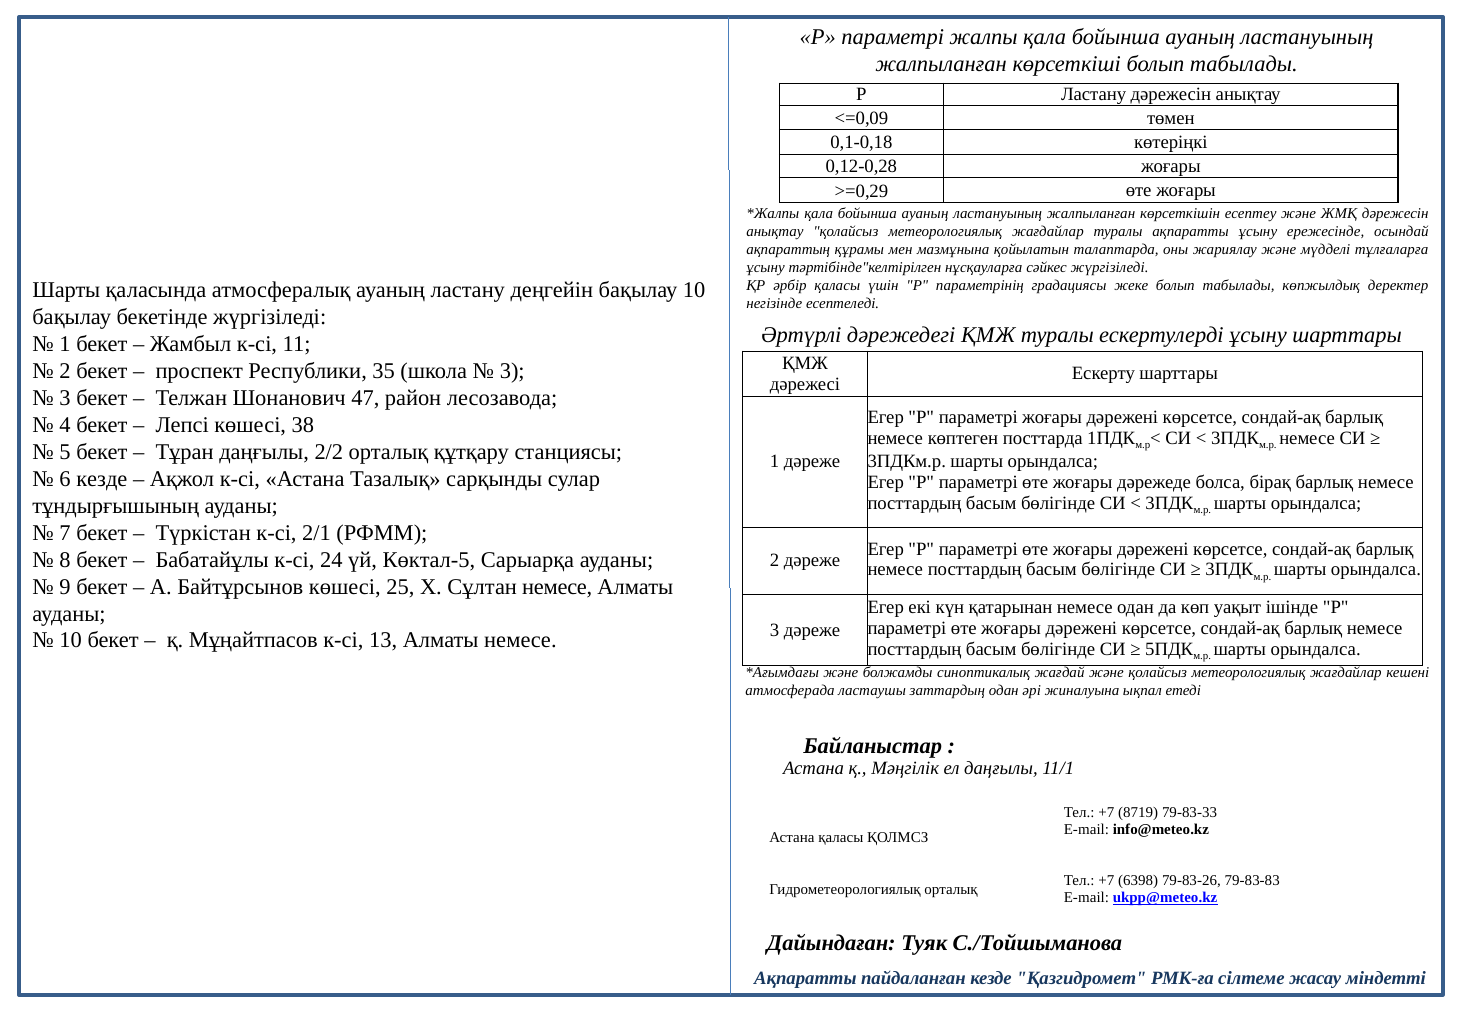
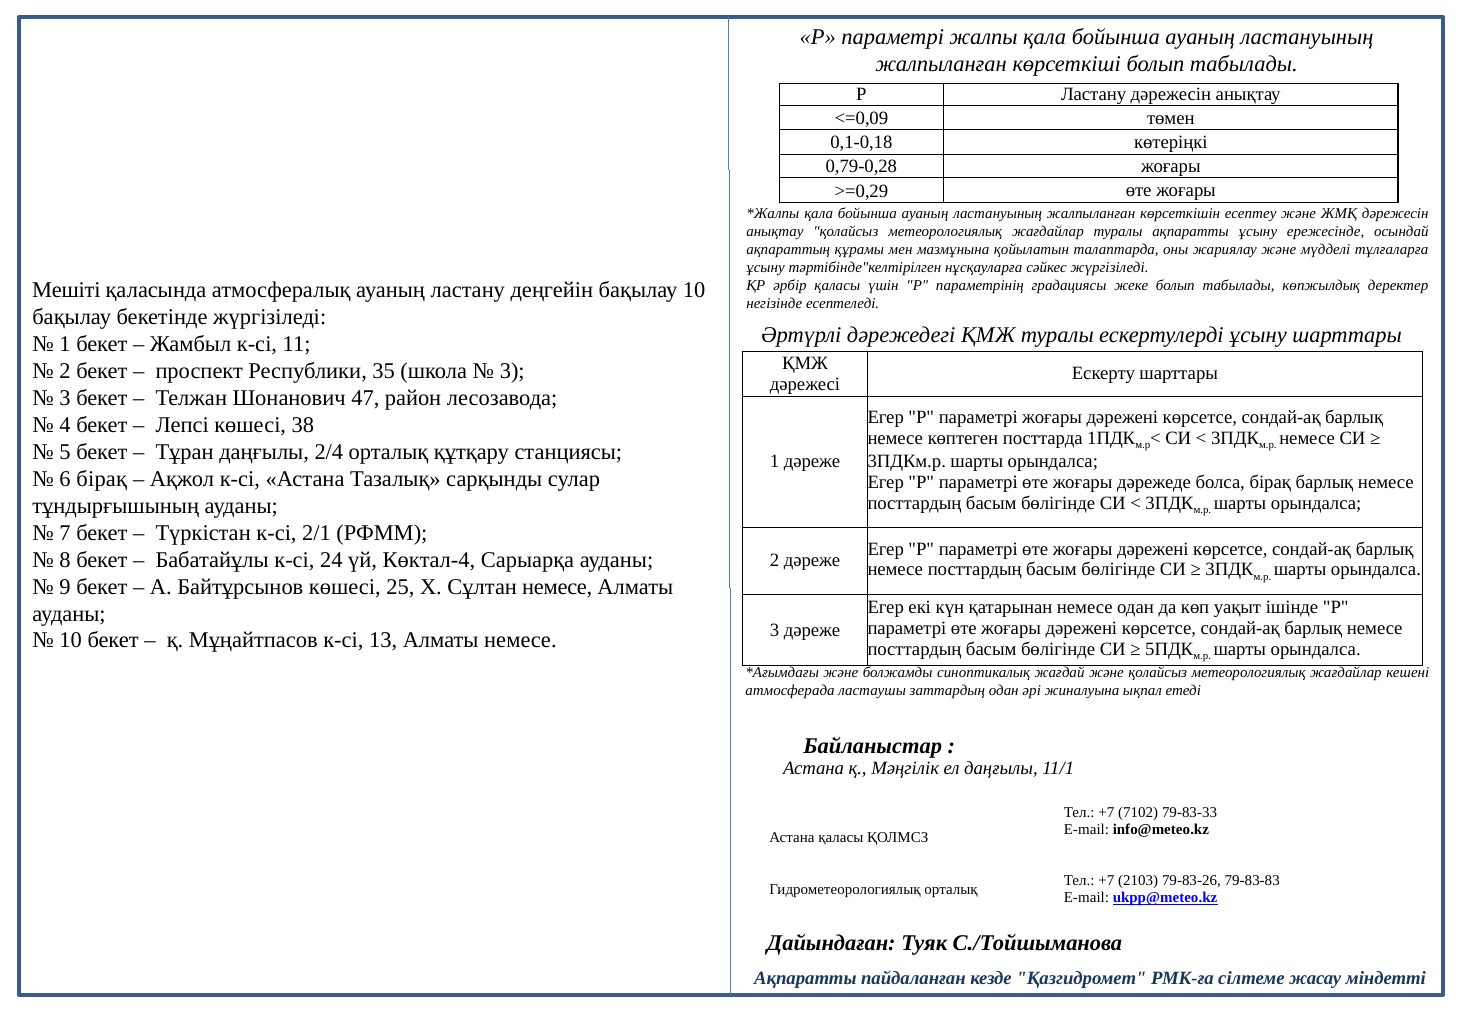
0,12-0,28: 0,12-0,28 -> 0,79-0,28 (861, 166)
Шарты: Шарты -> Мешіті (66, 290)
2/2: 2/2 -> 2/4 (329, 452)
6 кезде: кезде -> бірақ (102, 479)
Көктал-5: Көктал-5 -> Көктал-4 (429, 560)
8719: 8719 -> 7102 (1138, 813)
6398: 6398 -> 2103 (1138, 881)
